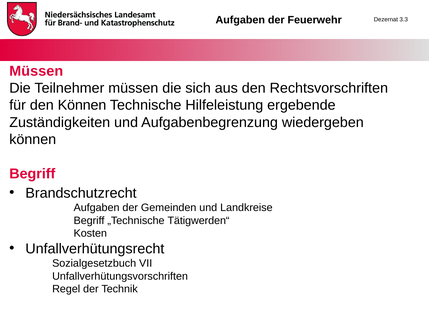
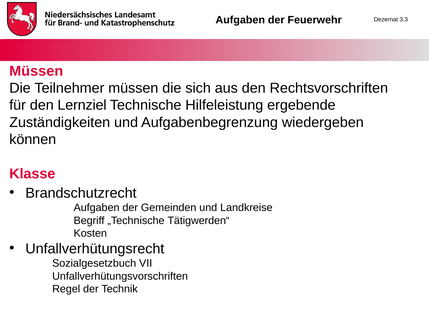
den Können: Können -> Lernziel (82, 106)
Begriff: Begriff -> Klasse (32, 174)
